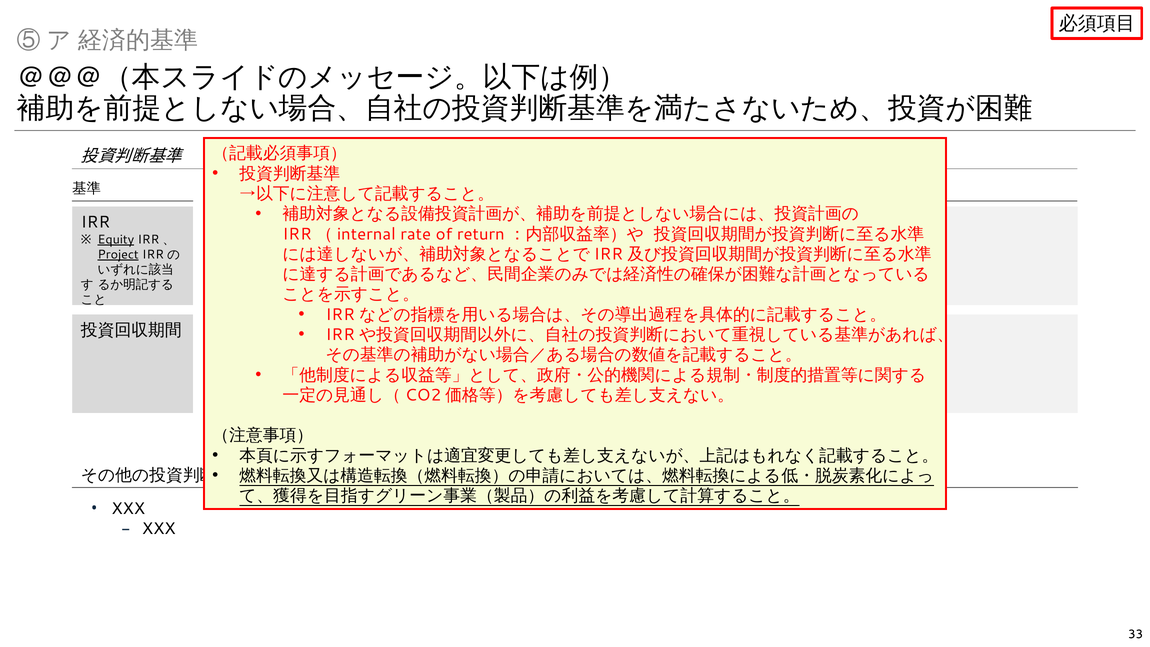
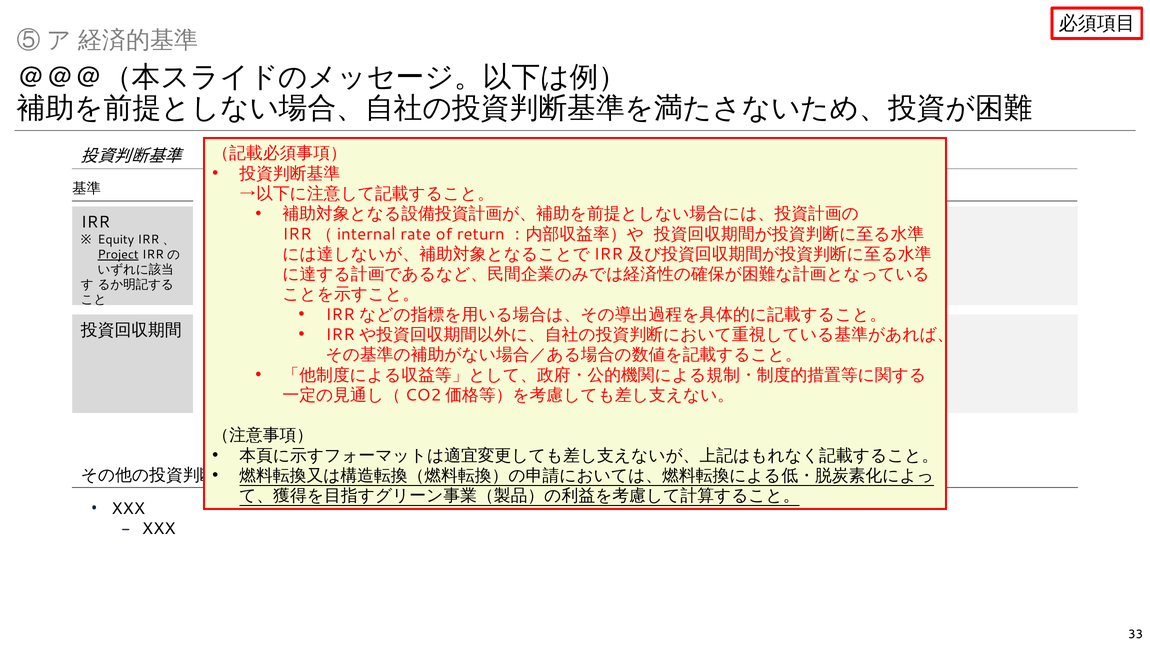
Equity underline: present -> none (116, 239)
